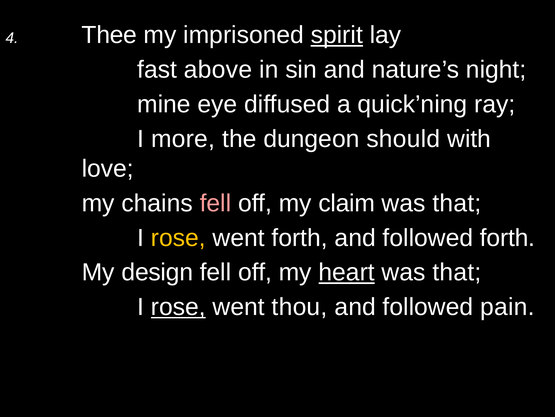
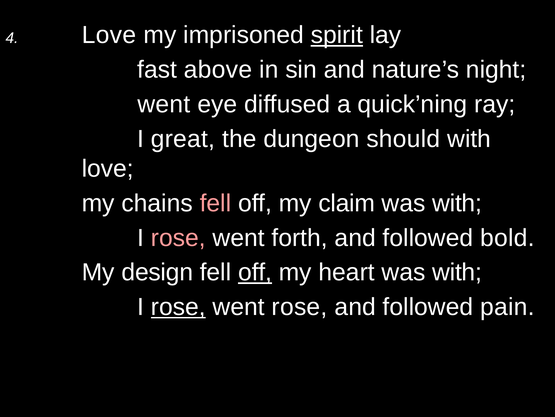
4 Thee: Thee -> Love (109, 35)
mine: mine -> went (164, 104)
more: more -> great (183, 139)
that: that -> with (457, 203)
rose colour: yellow -> pink (178, 237)
followed forth: forth -> bold (507, 237)
off underline: none -> present (255, 272)
heart underline: present -> none (347, 272)
that: that -> with (457, 272)
went thou: thou -> rose (300, 307)
